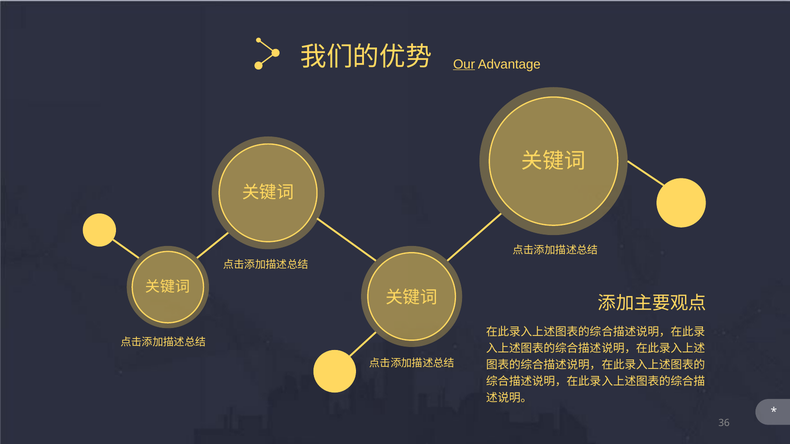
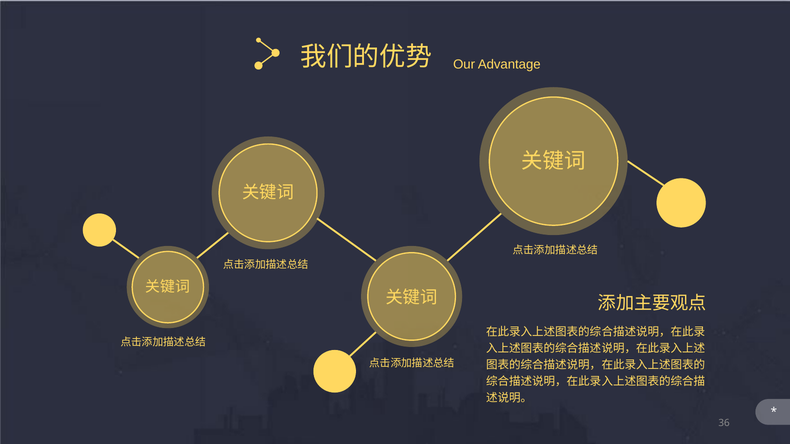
Our underline: present -> none (464, 64)
